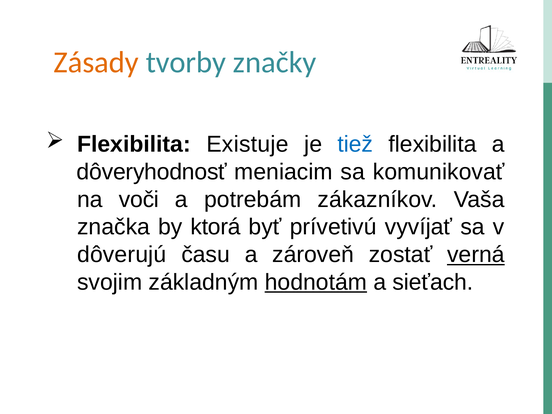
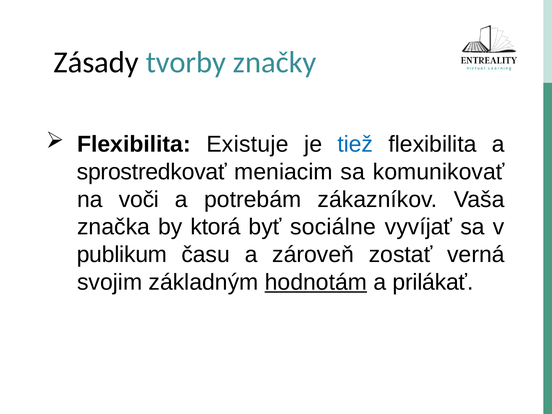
Zásady colour: orange -> black (96, 62)
dôveryhodnosť: dôveryhodnosť -> sprostredkovať (152, 172)
prívetivú: prívetivú -> sociálne (333, 227)
dôverujú: dôverujú -> publikum (122, 255)
verná underline: present -> none (476, 255)
sieťach: sieťach -> prilákať (433, 282)
